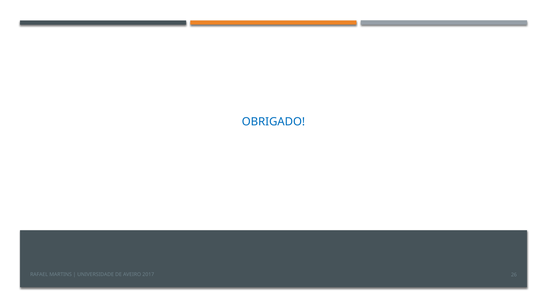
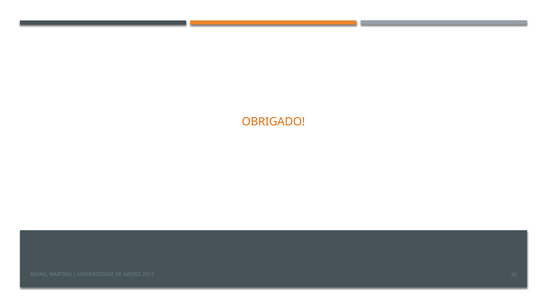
OBRIGADO colour: blue -> orange (273, 122)
